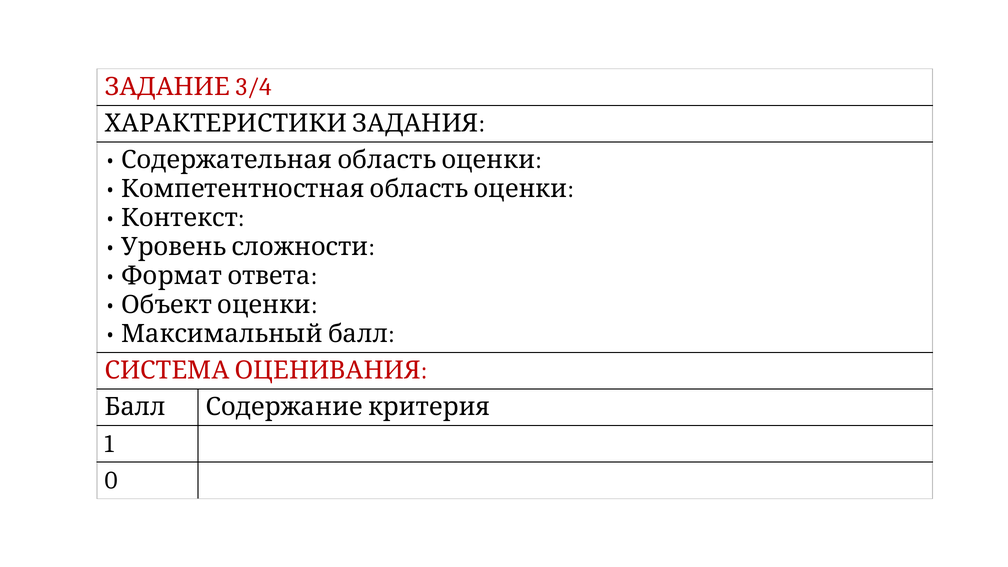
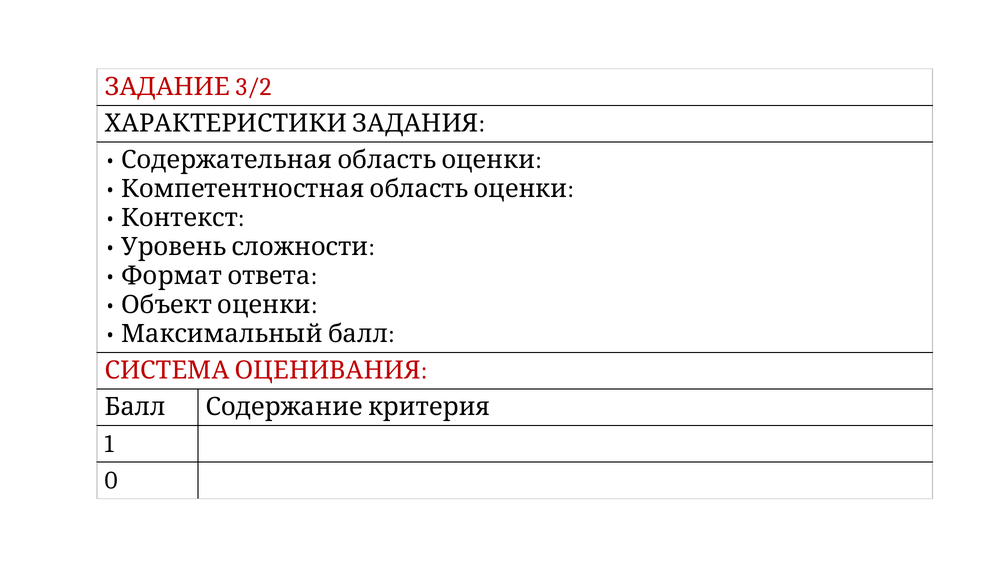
3/4: 3/4 -> 3/2 (253, 87)
